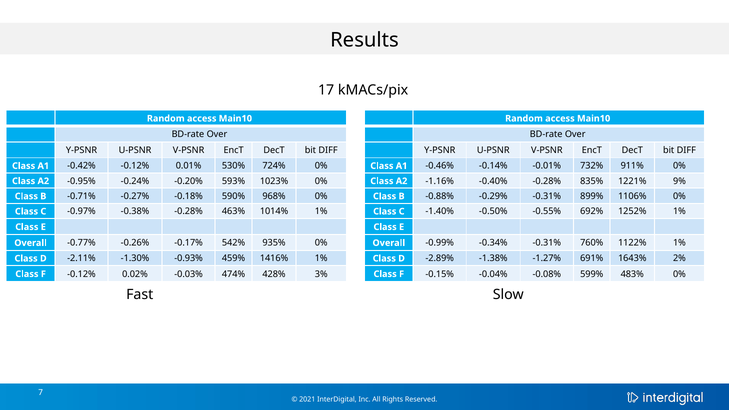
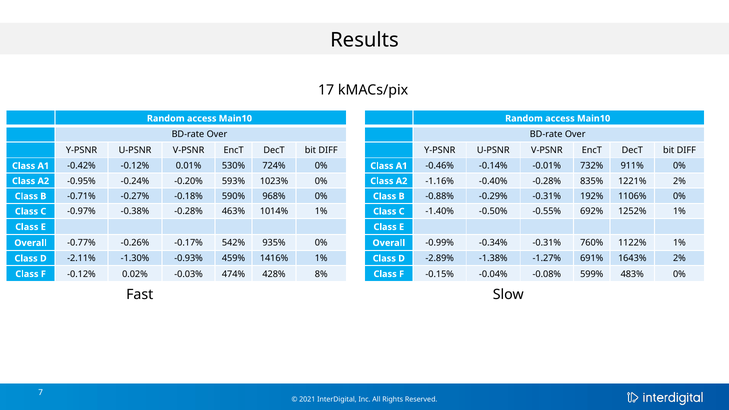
1221% 9%: 9% -> 2% (679, 181)
899%: 899% -> 192% (592, 196)
3%: 3% -> 8% (321, 274)
